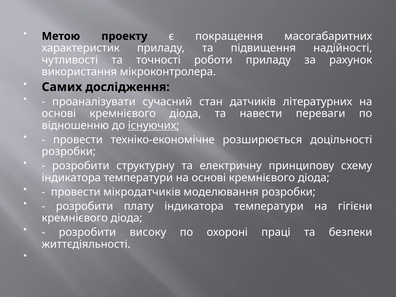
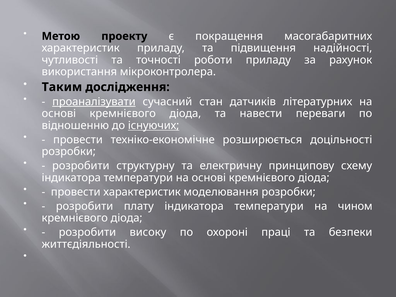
Самих: Самих -> Таким (62, 87)
проаналізувати underline: none -> present (94, 102)
провести мікродатчиків: мікродатчиків -> характеристик (142, 192)
гігієни: гігієни -> чином (355, 206)
